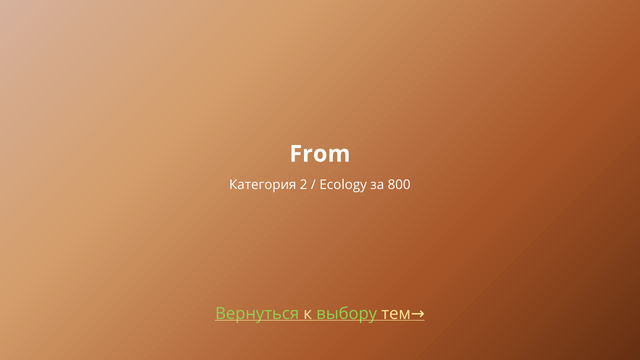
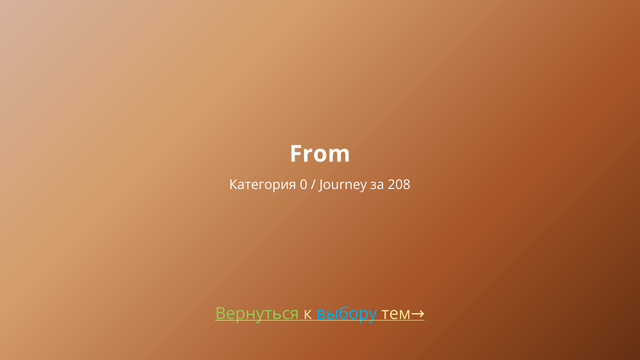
2: 2 -> 0 (304, 185)
Ecology: Ecology -> Journey (343, 185)
800: 800 -> 208 (399, 185)
выбору colour: light green -> light blue (347, 314)
